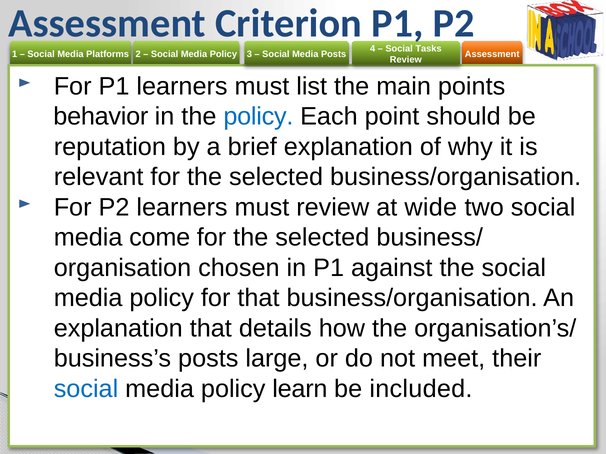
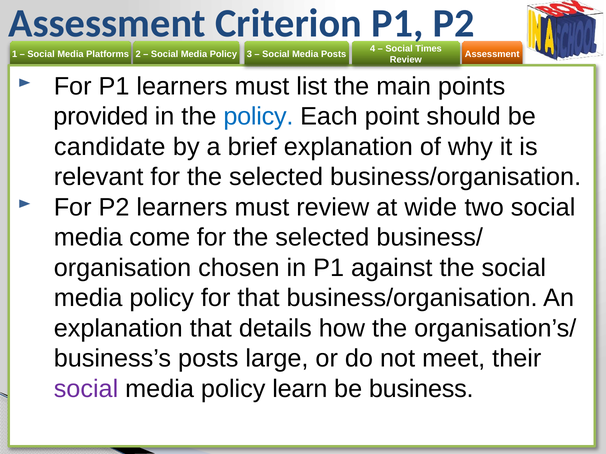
Tasks: Tasks -> Times (429, 49)
behavior: behavior -> provided (101, 117)
reputation: reputation -> candidate (110, 147)
social colour: blue -> purple (86, 389)
included: included -> business (421, 389)
